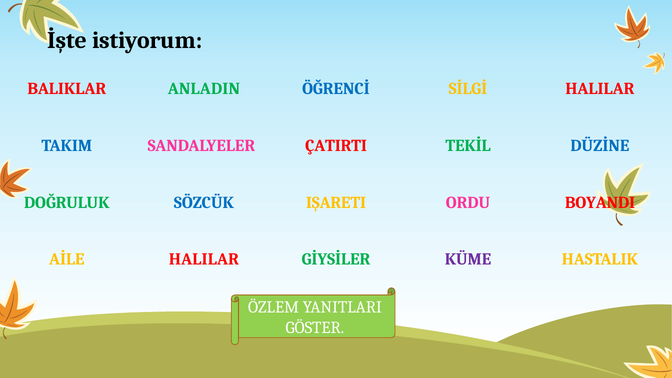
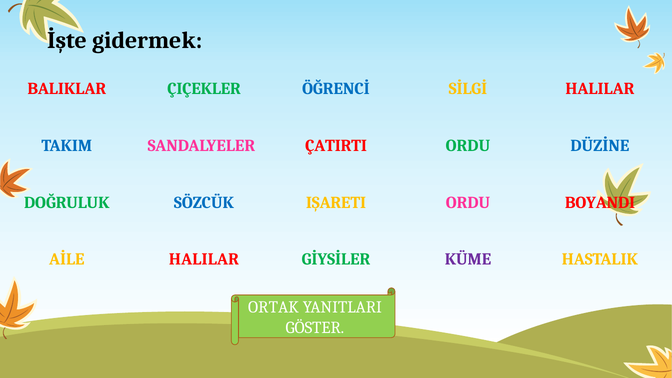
istiyorum: istiyorum -> gidermek (147, 41)
ANLADIN: ANLADIN -> ÇIÇEKLER (204, 89)
TAKIM TEKİL: TEKİL -> ORDU (468, 146)
ÖZLEM: ÖZLEM -> ORTAK (273, 307)
